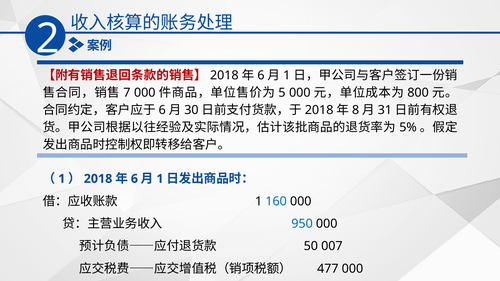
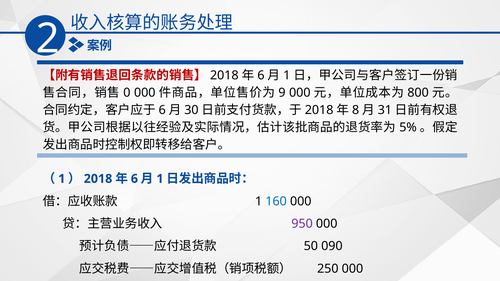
7: 7 -> 0 (127, 93)
5: 5 -> 9 (282, 93)
950 colour: blue -> purple (302, 224)
007: 007 -> 090 (332, 246)
477: 477 -> 250 (328, 269)
